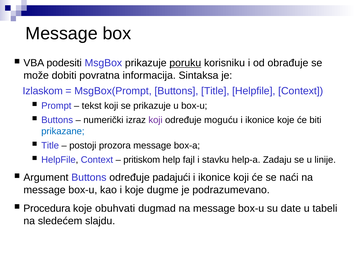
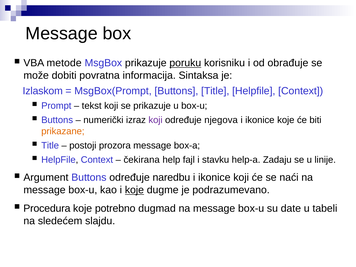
podesiti: podesiti -> metode (64, 63)
moguću: moguću -> njegova (221, 120)
prikazane colour: blue -> orange (63, 131)
pritiskom: pritiskom -> čekirana (142, 160)
padajući: padajući -> naredbu (171, 178)
koje underline: none -> present (134, 190)
obuhvati: obuhvati -> potrebno (115, 208)
